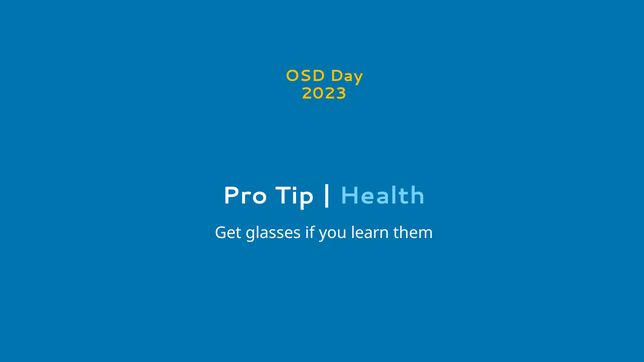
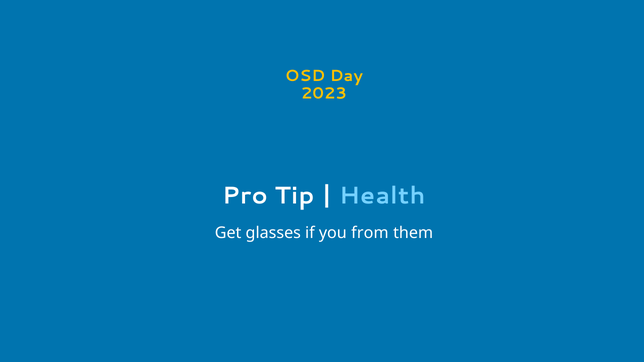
learn: learn -> from (370, 233)
